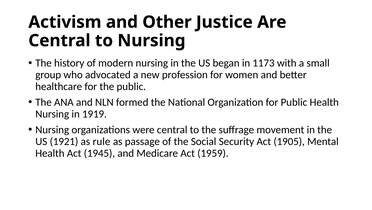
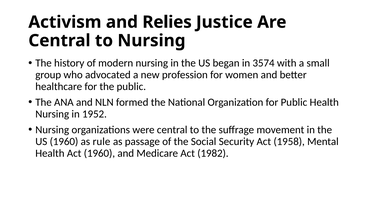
Other: Other -> Relies (167, 22)
1173: 1173 -> 3574 (264, 63)
1919: 1919 -> 1952 (94, 114)
US 1921: 1921 -> 1960 (64, 141)
1905: 1905 -> 1958 (289, 141)
Act 1945: 1945 -> 1960 (99, 153)
1959: 1959 -> 1982 (213, 153)
